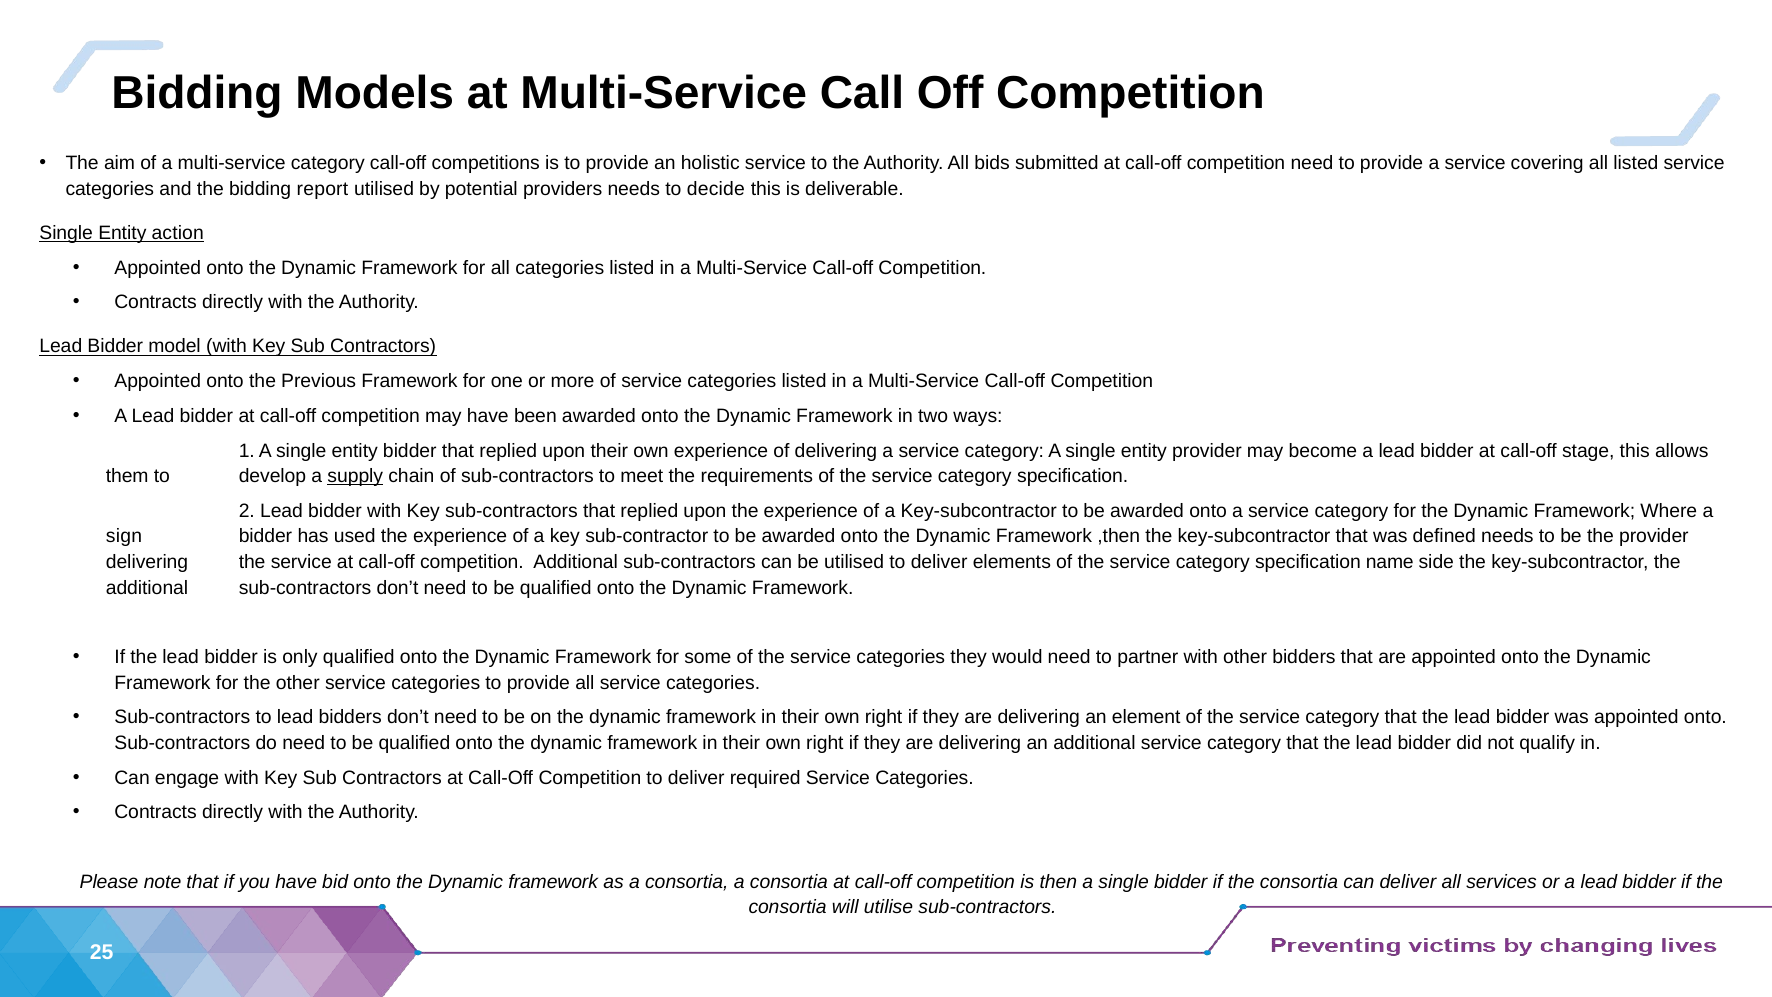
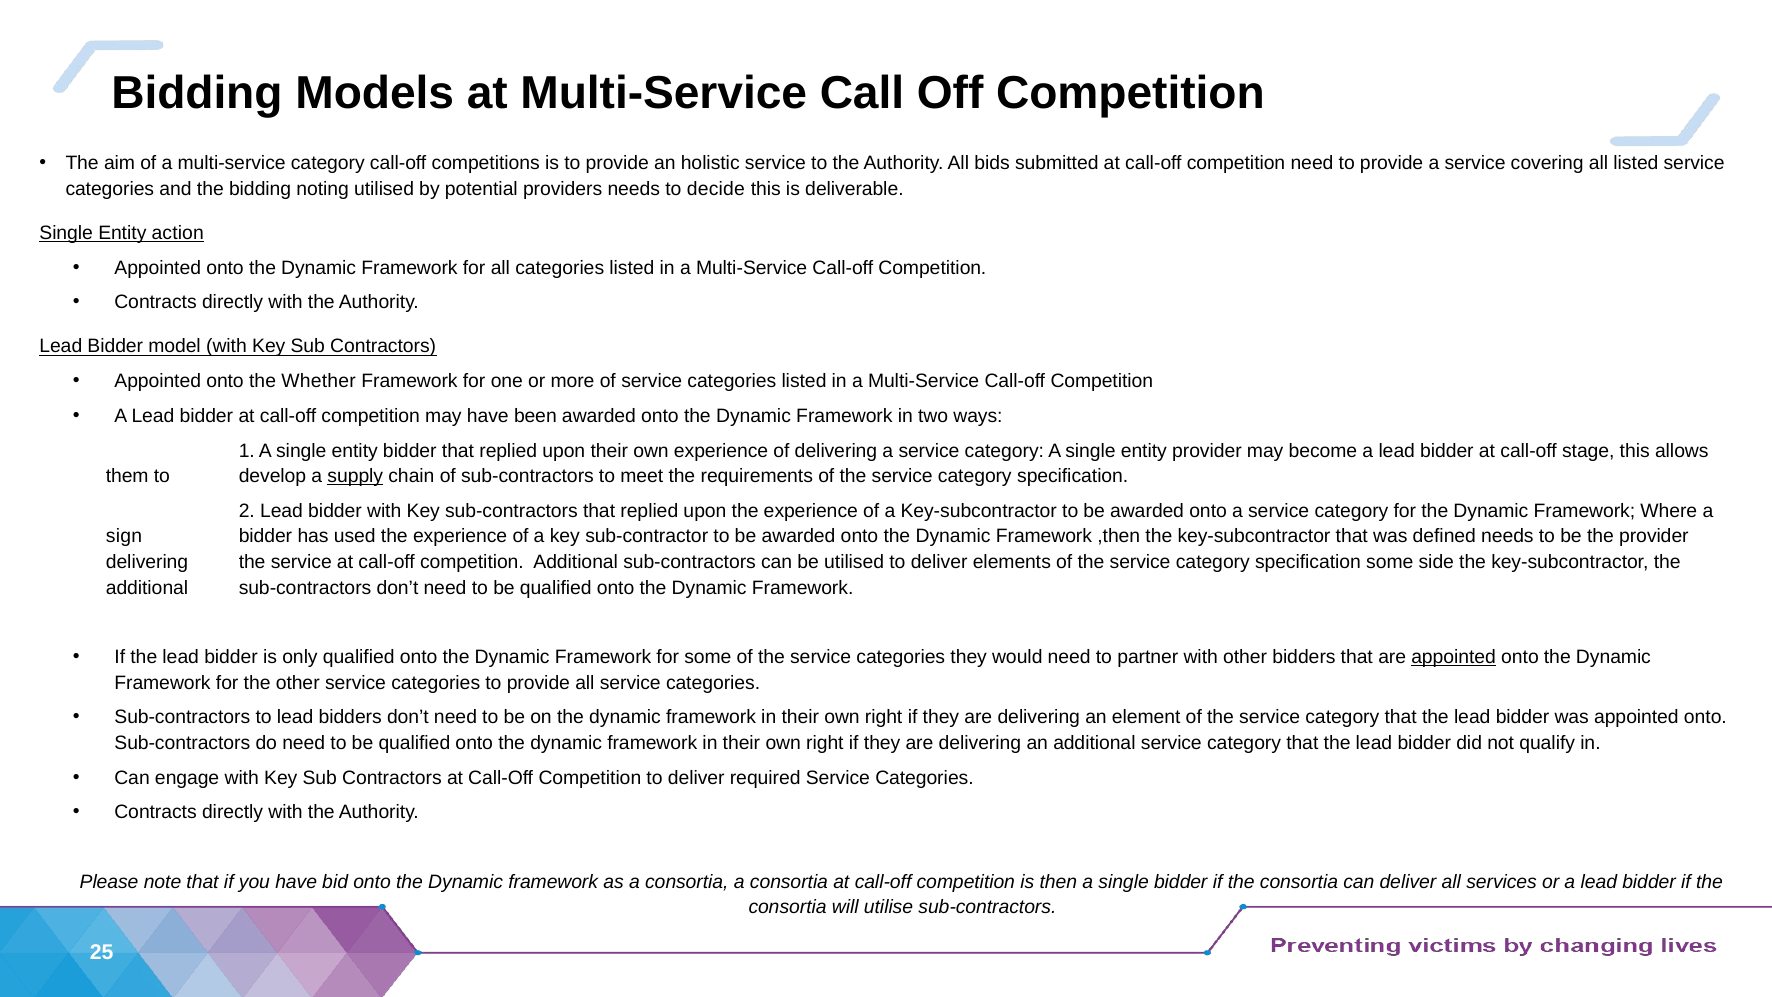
report: report -> noting (323, 189)
Previous: Previous -> Whether (319, 381)
specification name: name -> some (1390, 562)
appointed underline: none -> present (1454, 657)
